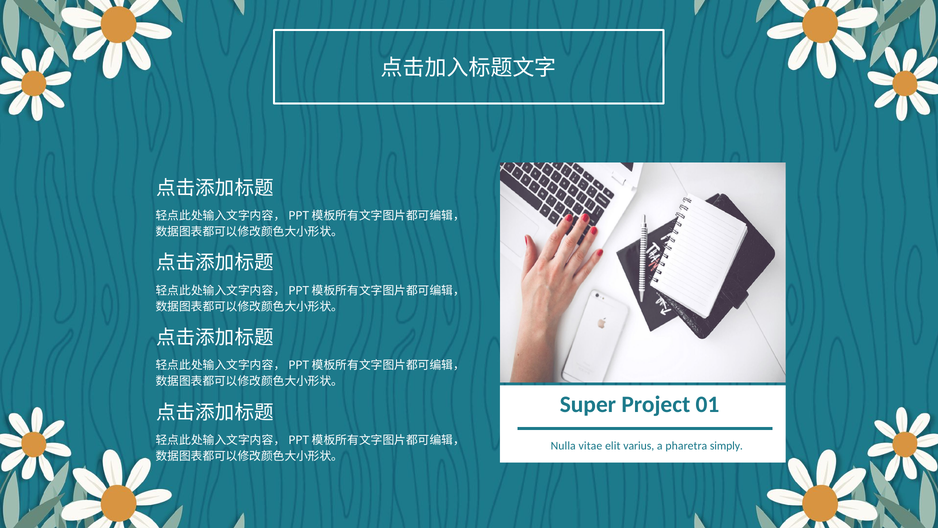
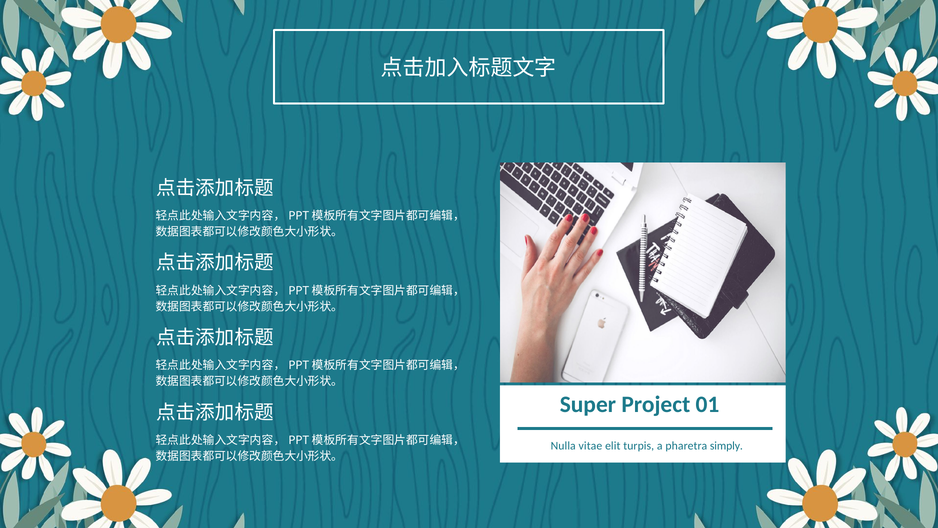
varius: varius -> turpis (639, 446)
